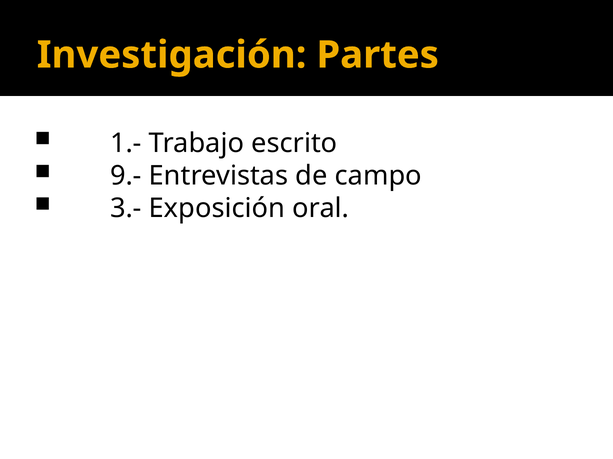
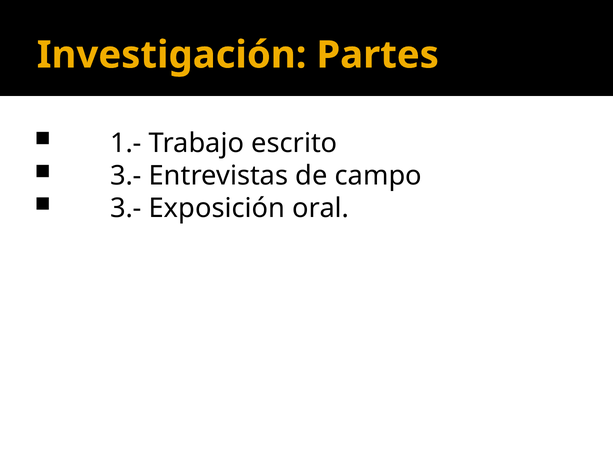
9.-: 9.- -> 3.- (126, 176)
